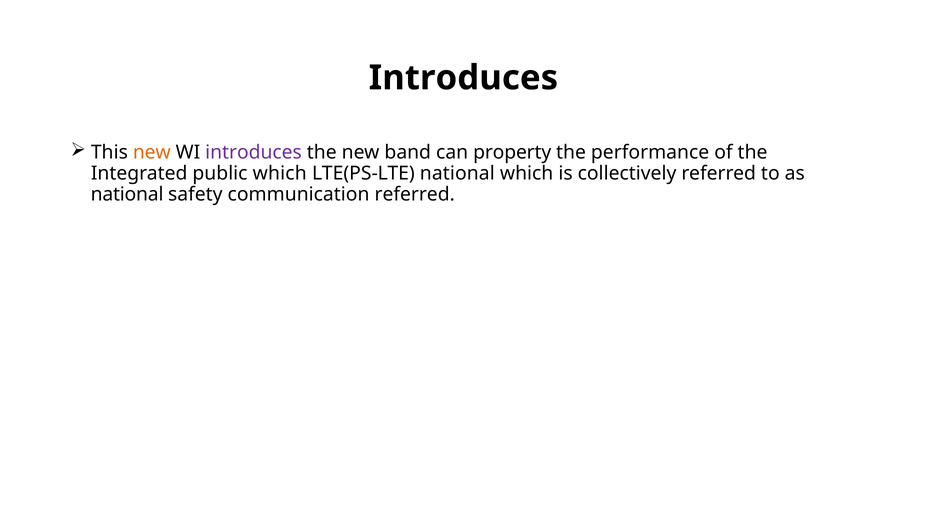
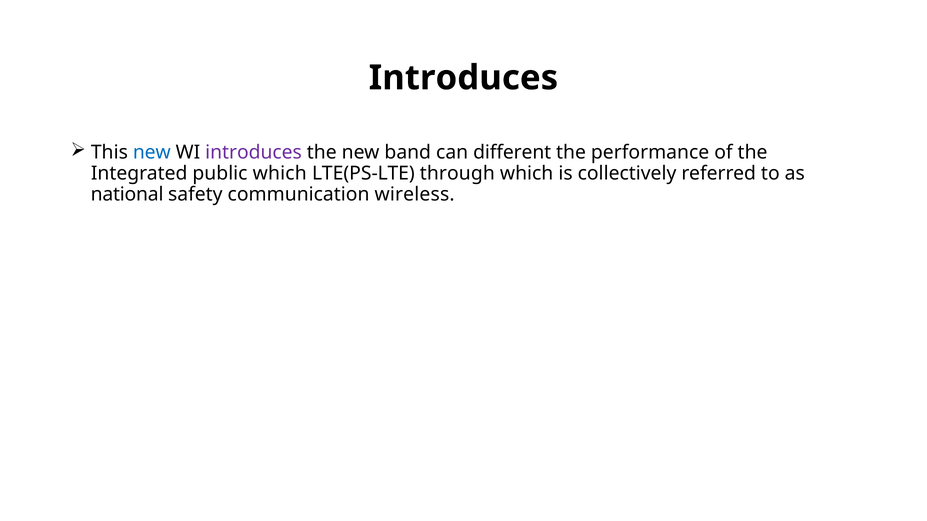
new colour: orange -> blue (152, 153)
property: property -> different (512, 153)
LTE(PS-LTE national: national -> through (457, 174)
communication referred: referred -> wireless (415, 194)
